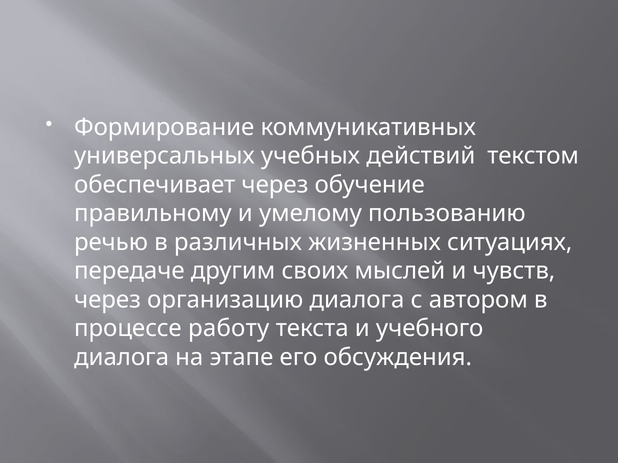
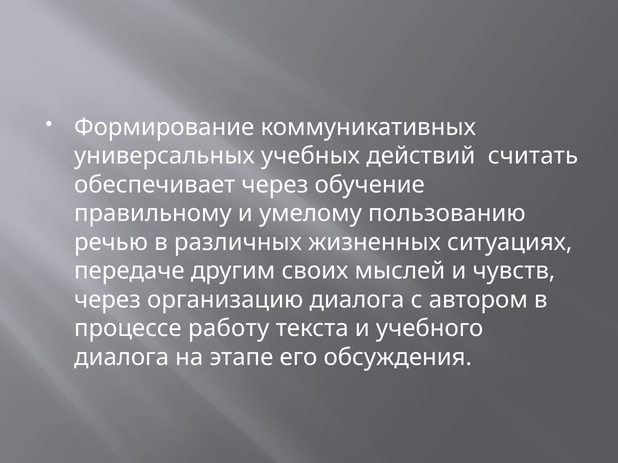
текстом: текстом -> считать (533, 156)
